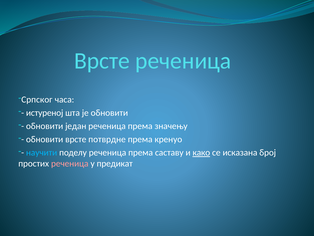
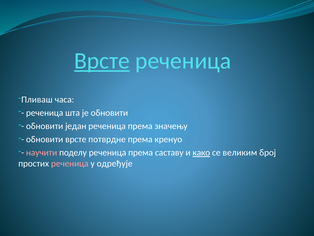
Врсте underline: none -> present (102, 61)
Српског: Српског -> Пливаш (37, 99)
истуреној: истуреној -> реченица (45, 113)
научити colour: light blue -> pink (42, 152)
исказана: исказана -> великим (240, 152)
предикат: предикат -> одређује (115, 163)
